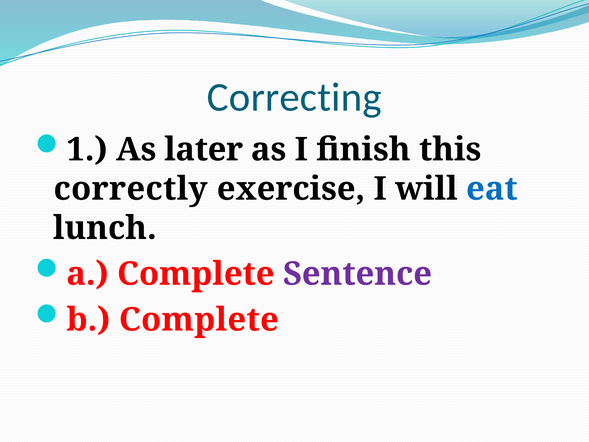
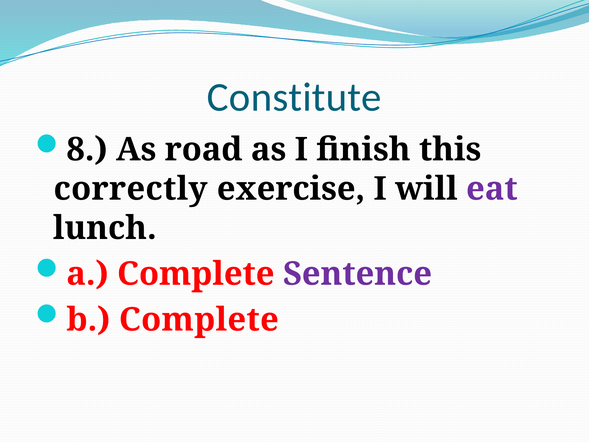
Correcting: Correcting -> Constitute (294, 97)
1: 1 -> 8 (87, 149)
later: later -> road (204, 149)
eat colour: blue -> purple (492, 189)
